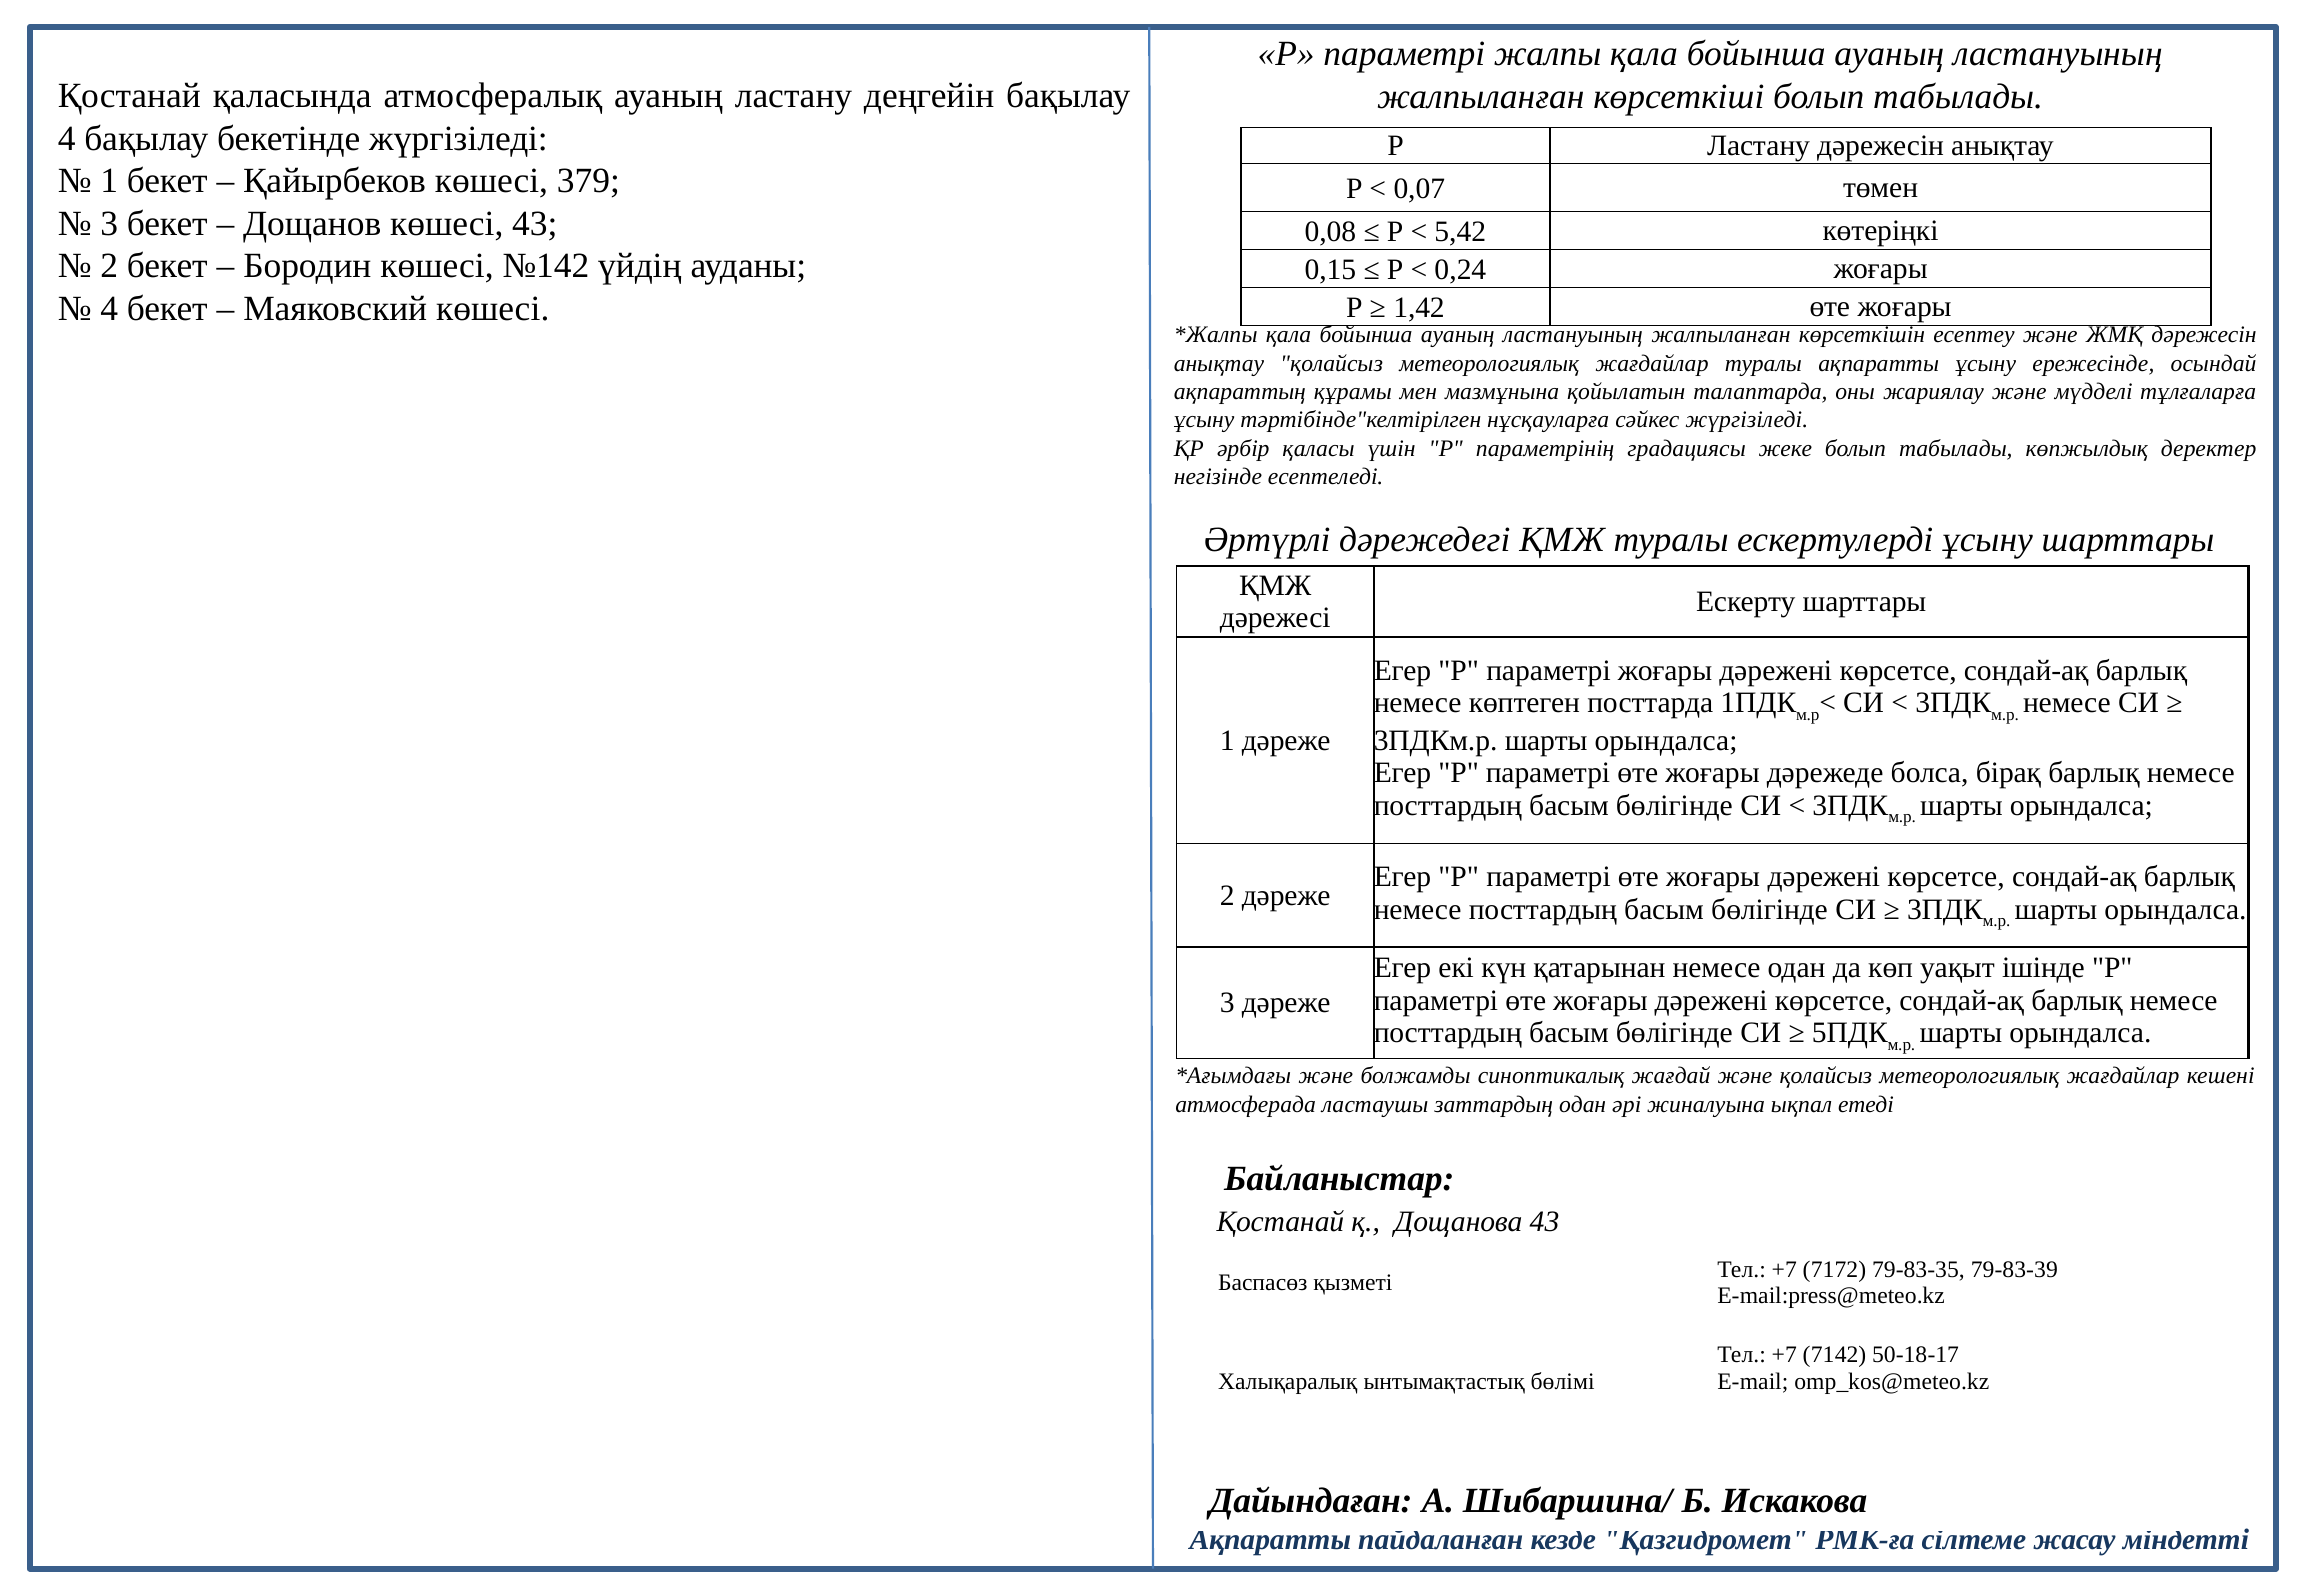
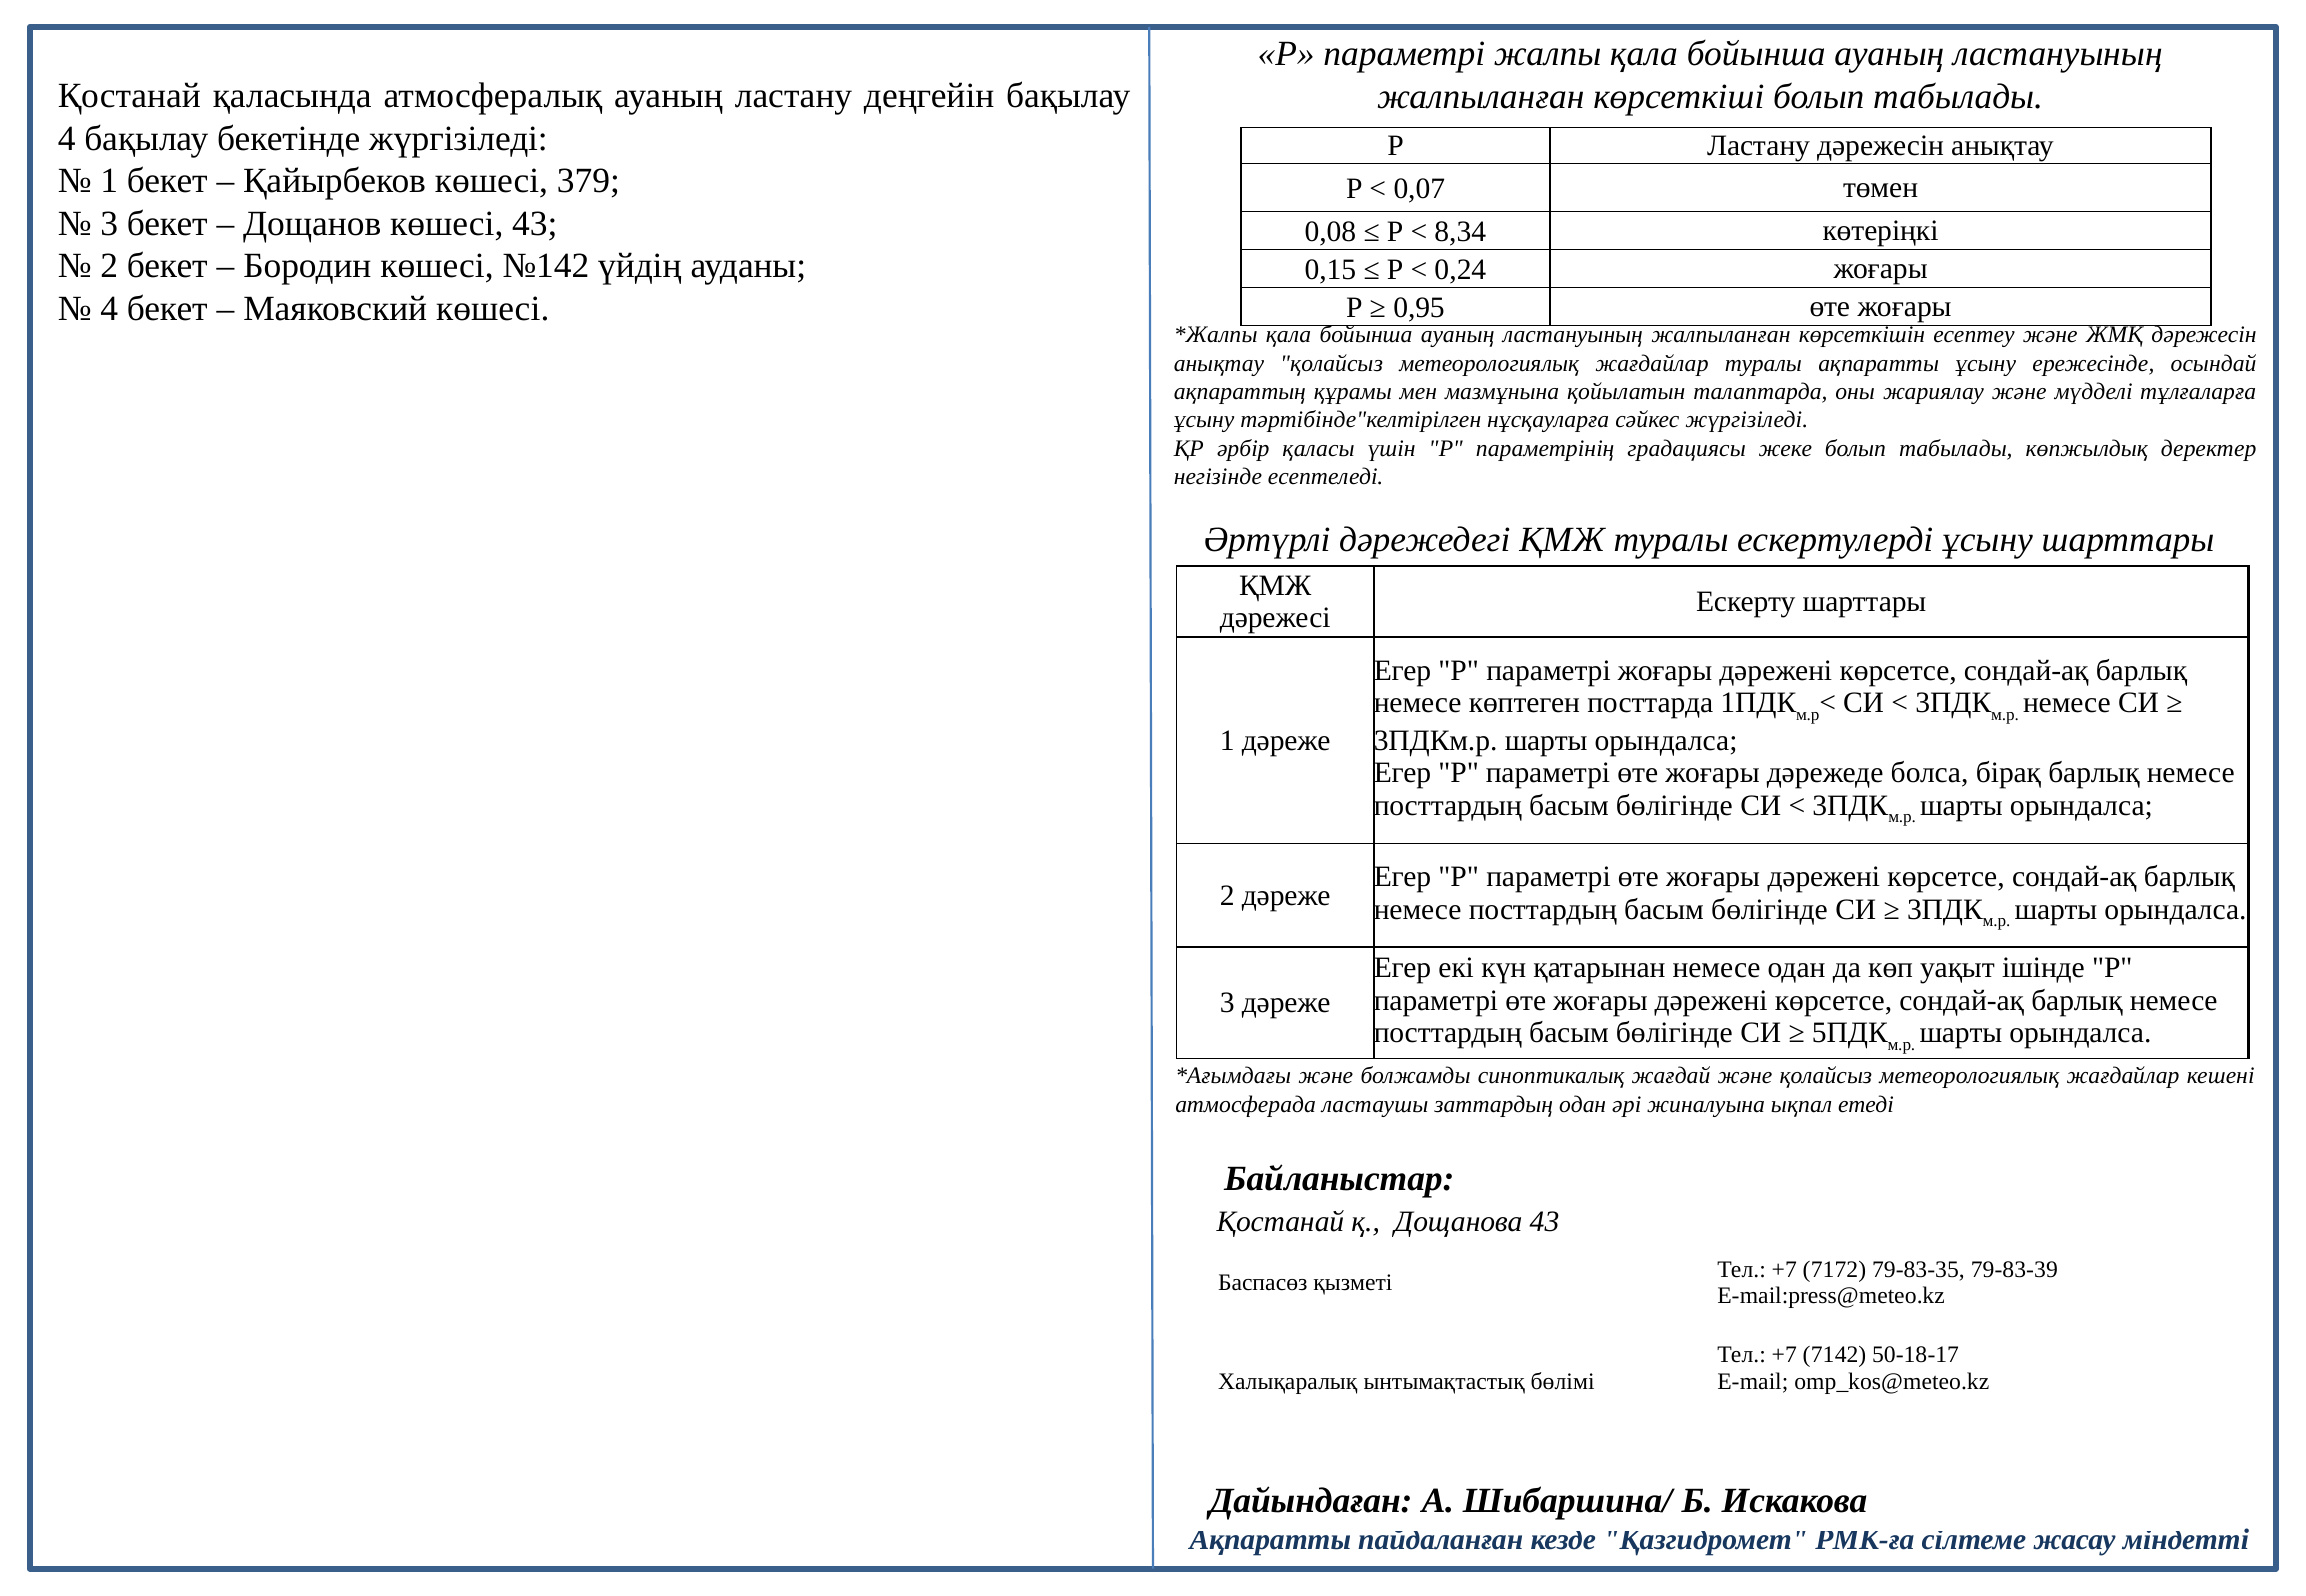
5,42: 5,42 -> 8,34 (1460, 232)
1,42: 1,42 -> 0,95 (1419, 308)
